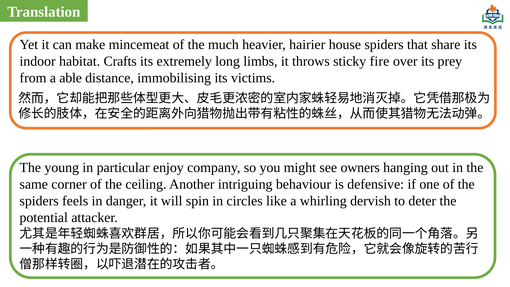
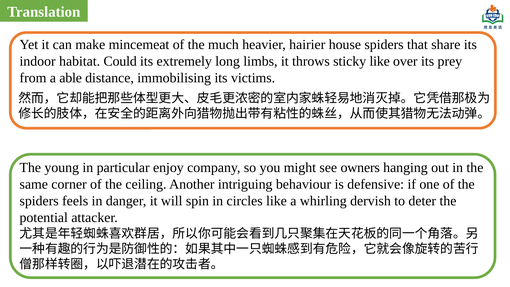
Crafts: Crafts -> Could (120, 61)
sticky fire: fire -> like (380, 61)
